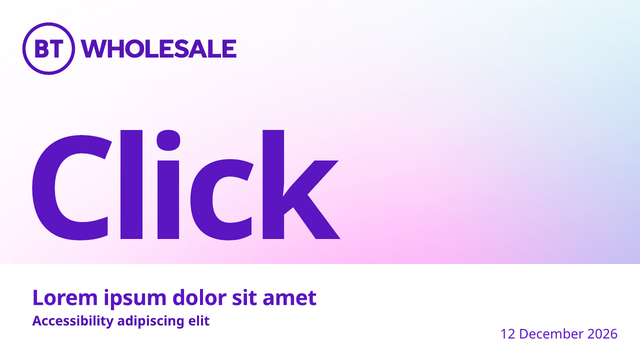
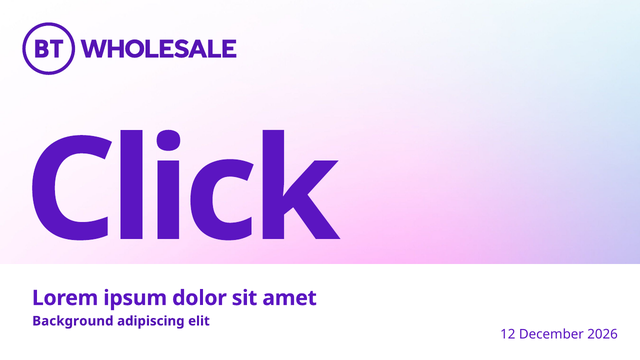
Accessibility: Accessibility -> Background (73, 321)
